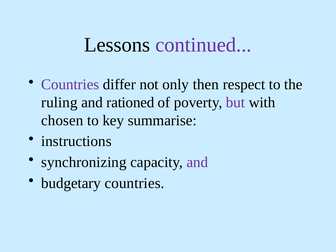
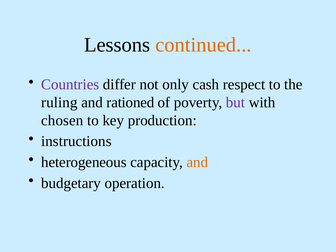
continued colour: purple -> orange (203, 45)
then: then -> cash (206, 84)
summarise: summarise -> production (162, 120)
synchronizing: synchronizing -> heterogeneous (84, 162)
and colour: purple -> orange (197, 162)
budgetary countries: countries -> operation (135, 183)
